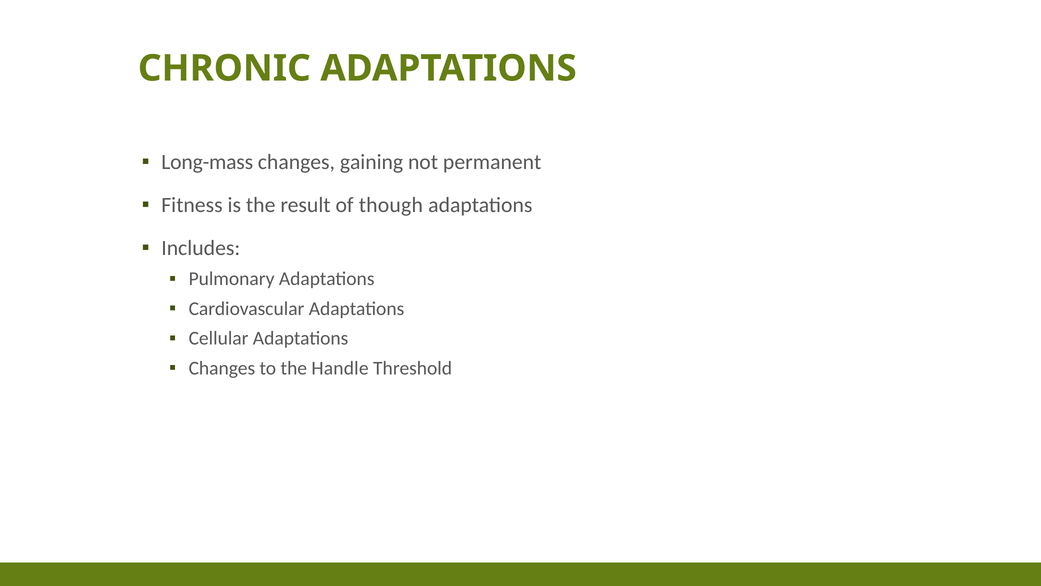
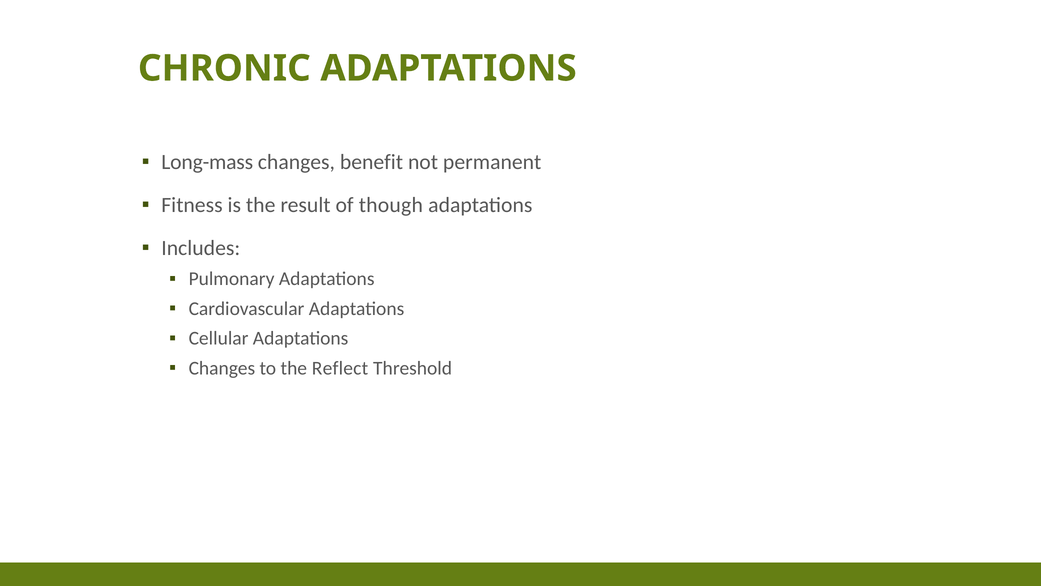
gaining: gaining -> benefit (371, 162)
Handle: Handle -> Reflect (340, 368)
